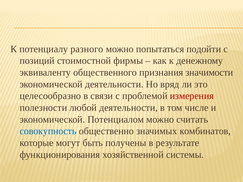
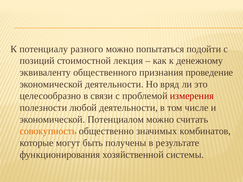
фирмы: фирмы -> лекция (128, 61)
значимости: значимости -> проведение (209, 73)
совокупность colour: blue -> orange (48, 131)
